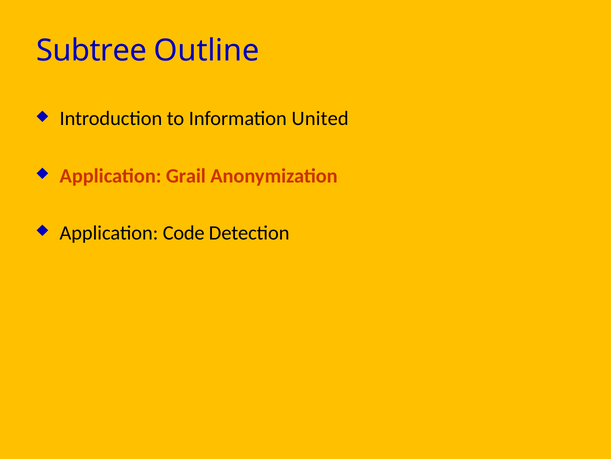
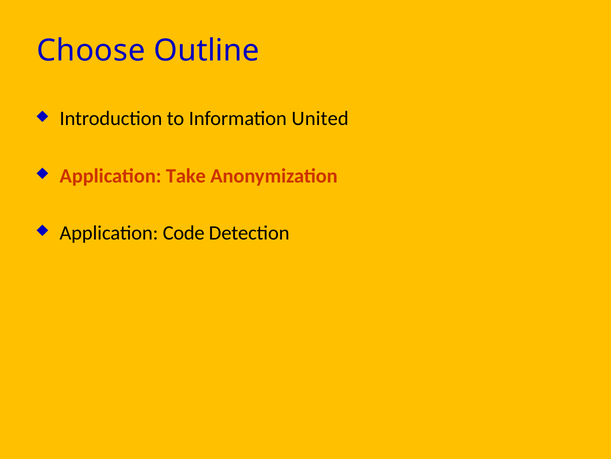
Subtree: Subtree -> Choose (91, 50)
Grail: Grail -> Take (186, 176)
